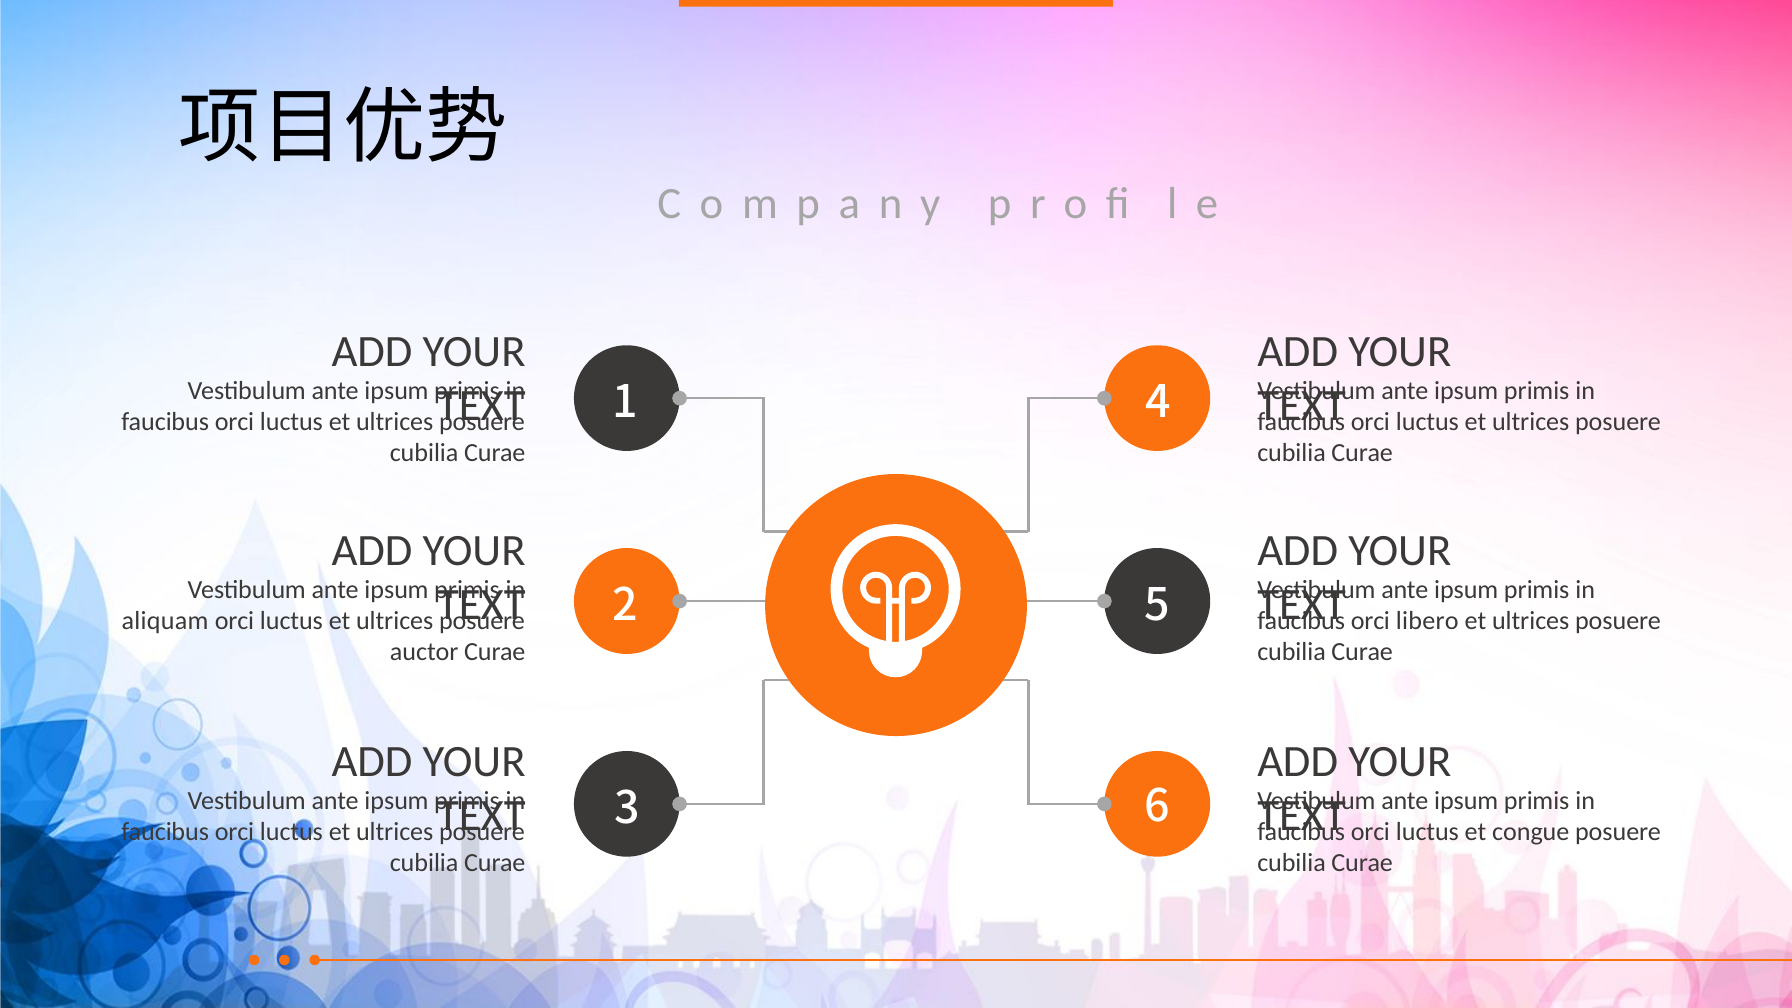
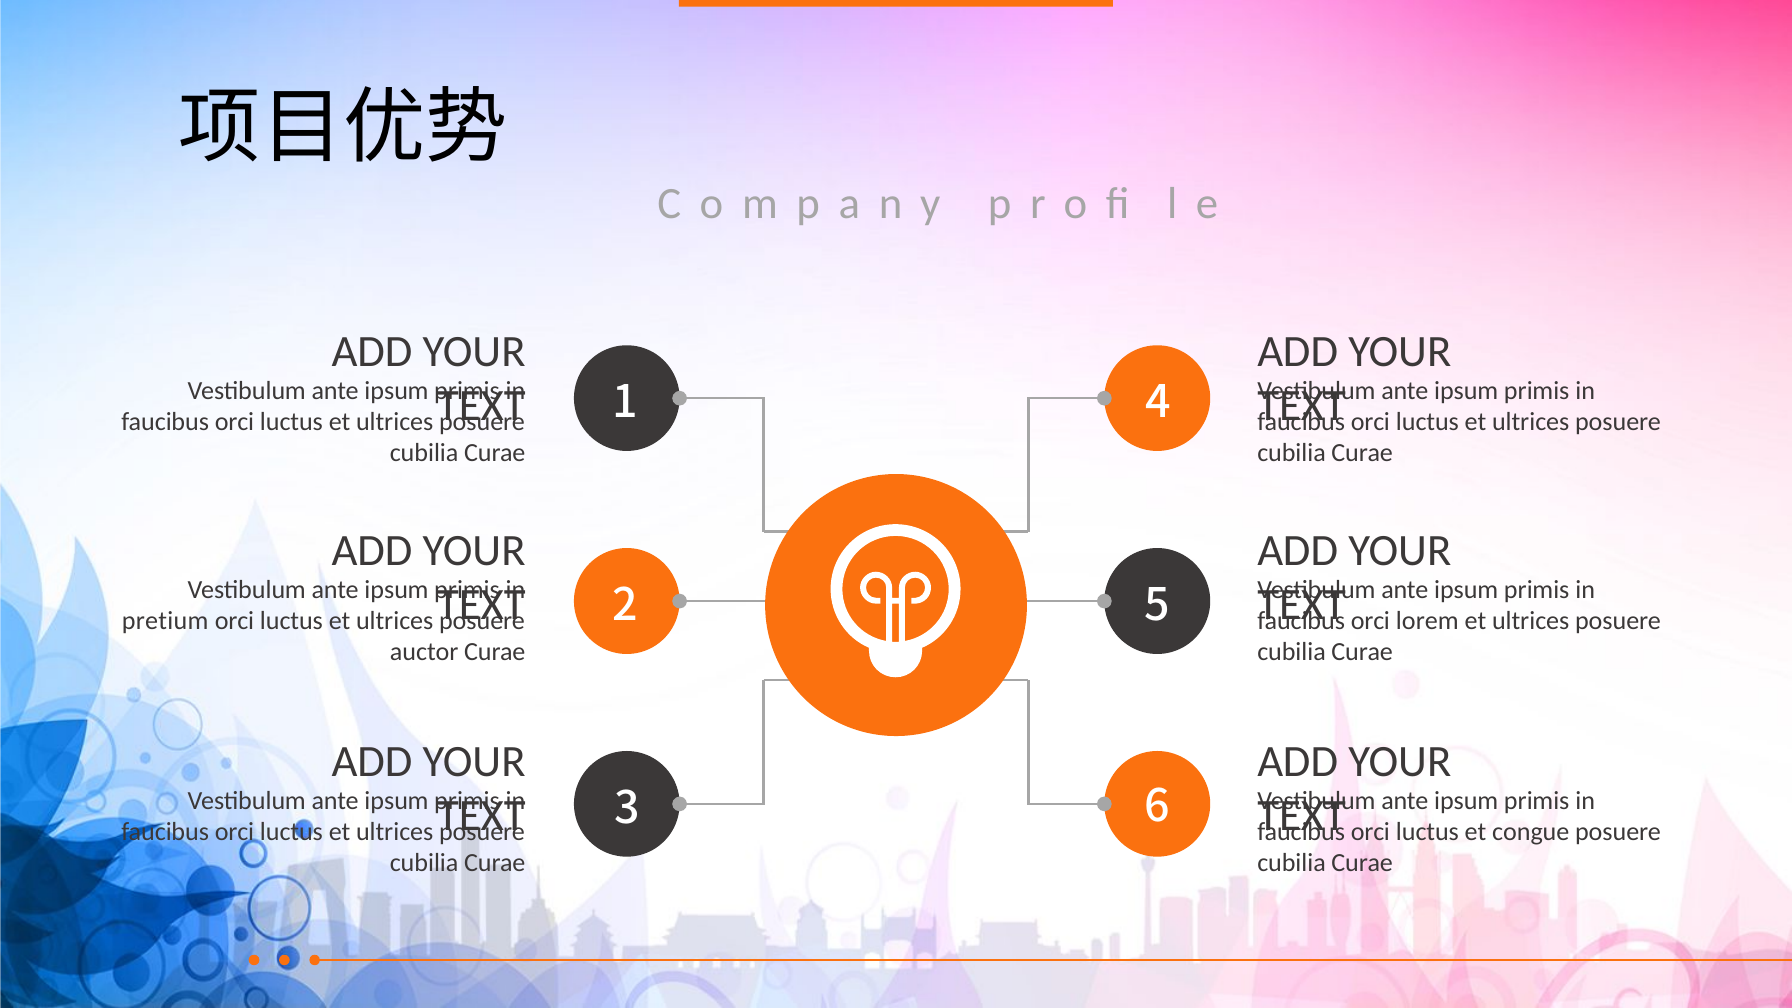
aliquam: aliquam -> pretium (165, 621)
libero: libero -> lorem (1427, 621)
